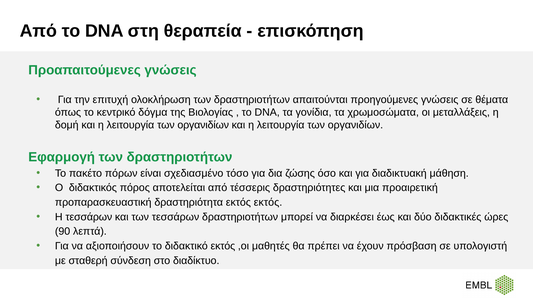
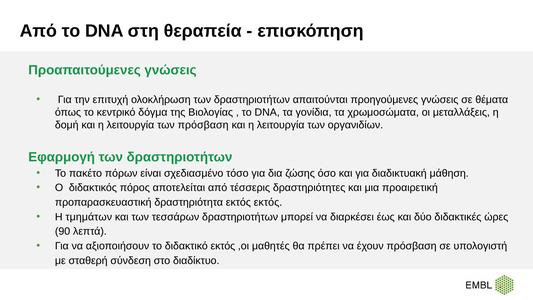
οργανιδίων: οργανιδίων -> πρόσβαση (203, 125)
Η τεσσάρων: τεσσάρων -> τμημάτων (89, 217)
